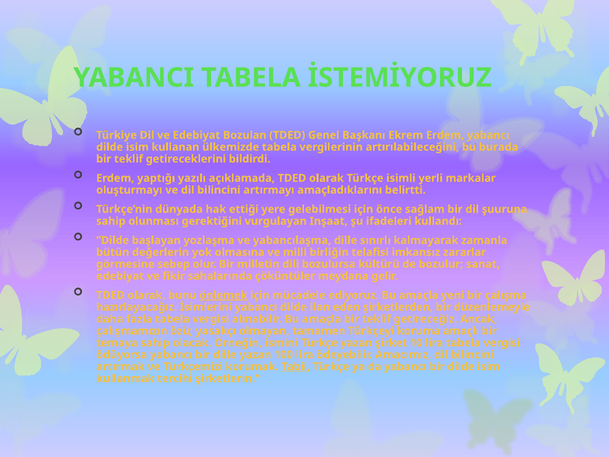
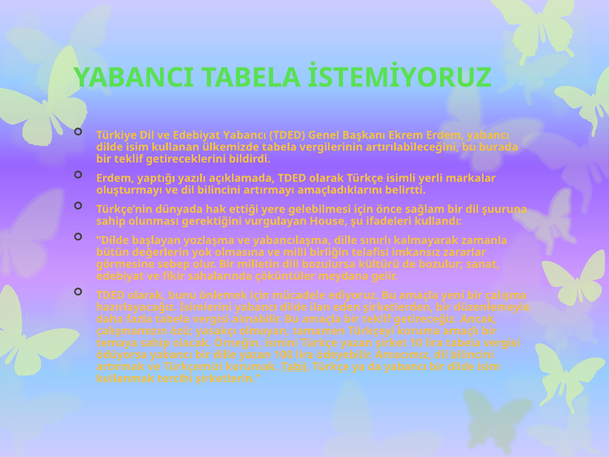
Edebiyat Bozulan: Bozulan -> Yabancı (245, 135)
Inşaat: Inşaat -> House (329, 221)
önlemek underline: present -> none (223, 295)
